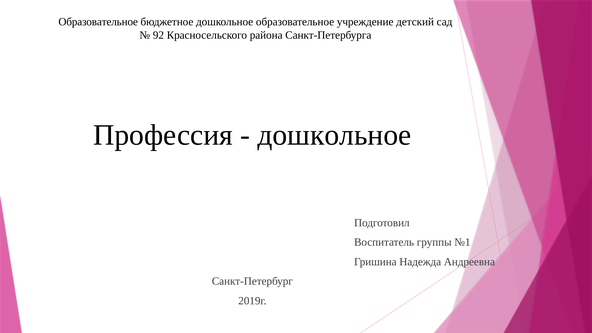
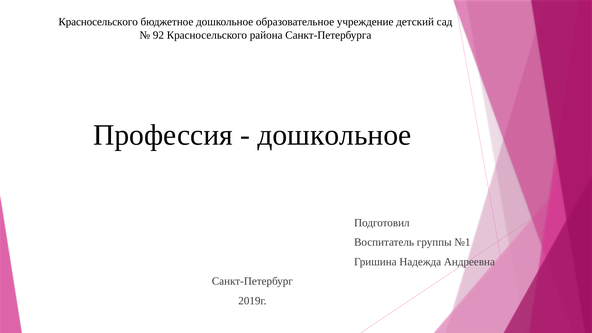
Образовательное: Образовательное -> Красносельского (98, 22)
